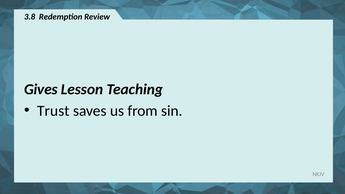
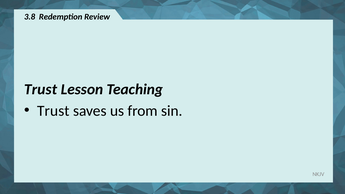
Gives: Gives -> Trust (41, 90)
